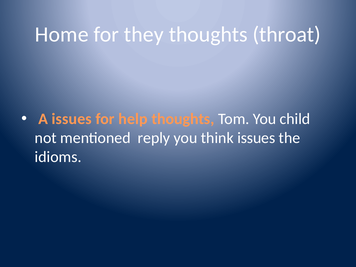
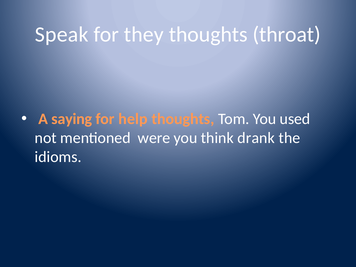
Home: Home -> Speak (62, 34)
A issues: issues -> saying (72, 119)
child: child -> used (295, 119)
reply: reply -> were (154, 138)
think issues: issues -> drank (256, 138)
